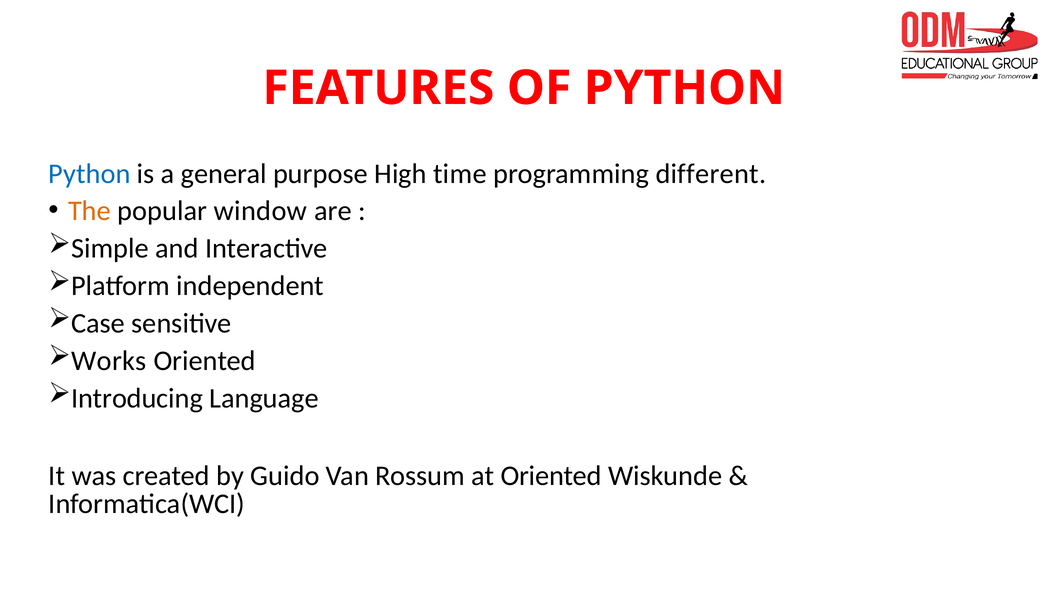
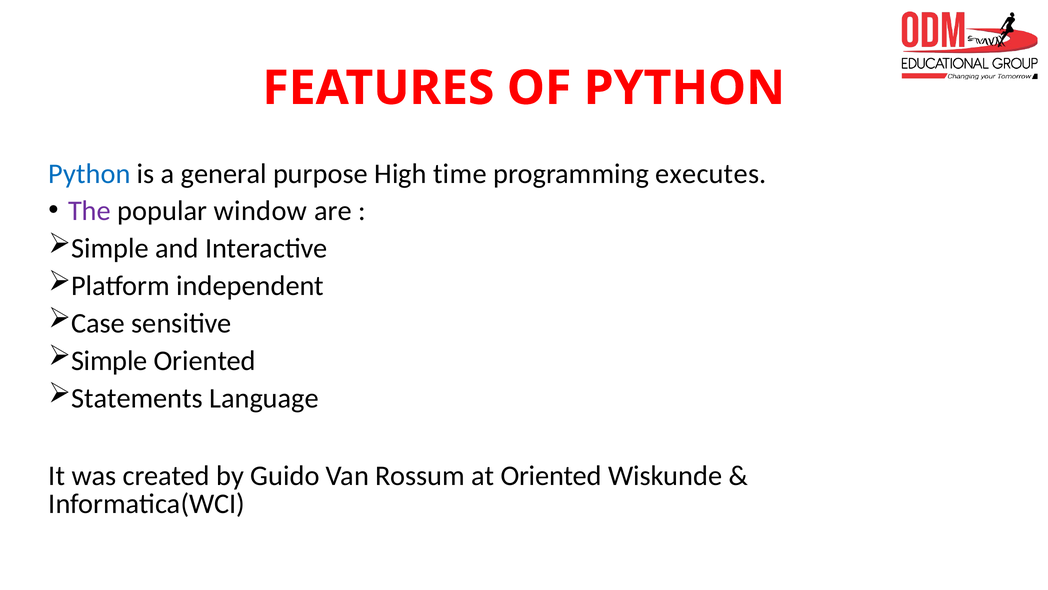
different: different -> executes (711, 174)
The colour: orange -> purple (90, 211)
Works: Works -> Simple (109, 360)
Introducing: Introducing -> Statements (137, 398)
